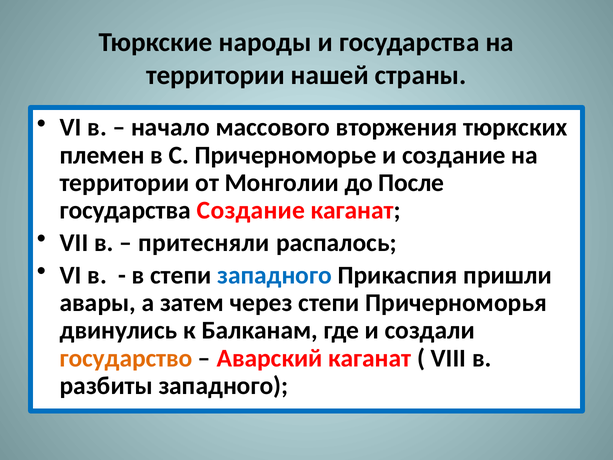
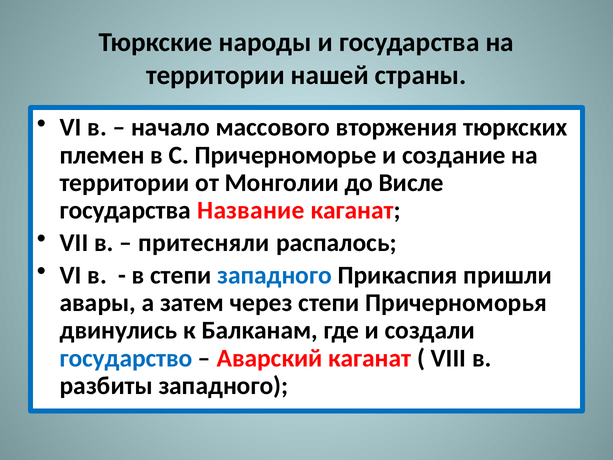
После: После -> Висле (411, 183)
государства Создание: Создание -> Название (251, 210)
государство colour: orange -> blue (126, 358)
